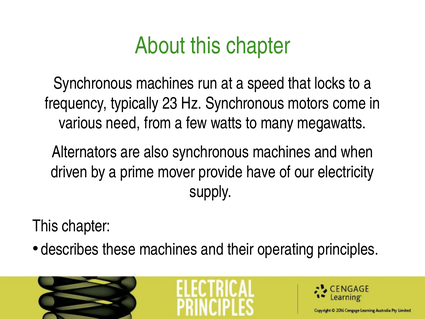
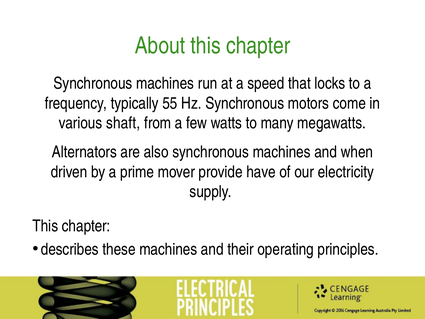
23: 23 -> 55 (170, 103)
need: need -> shaft (123, 123)
